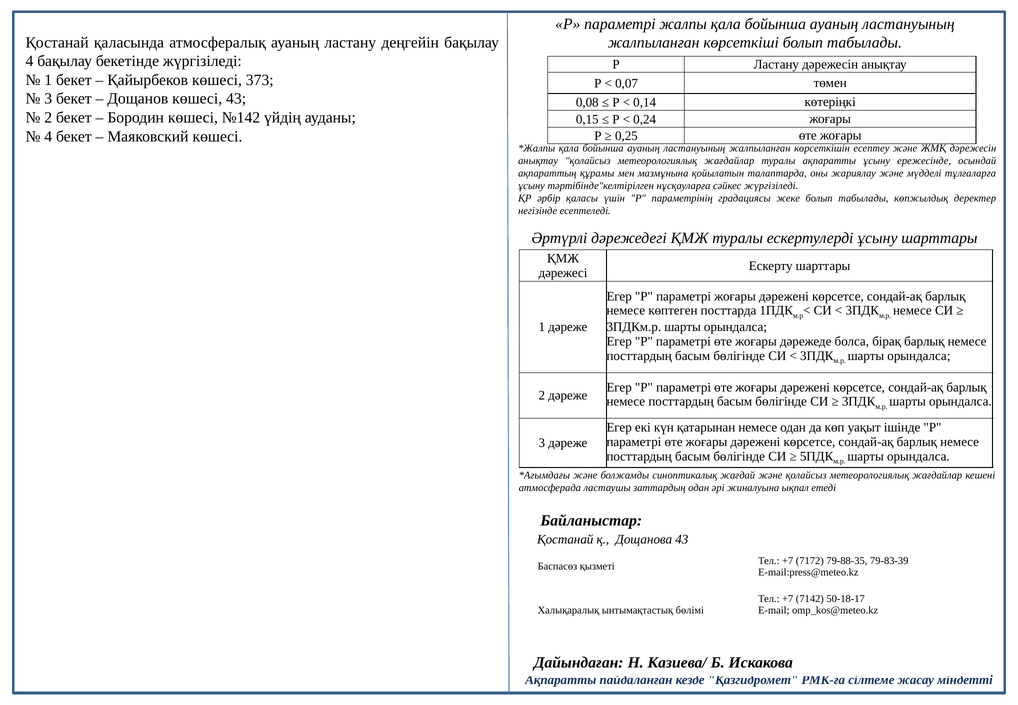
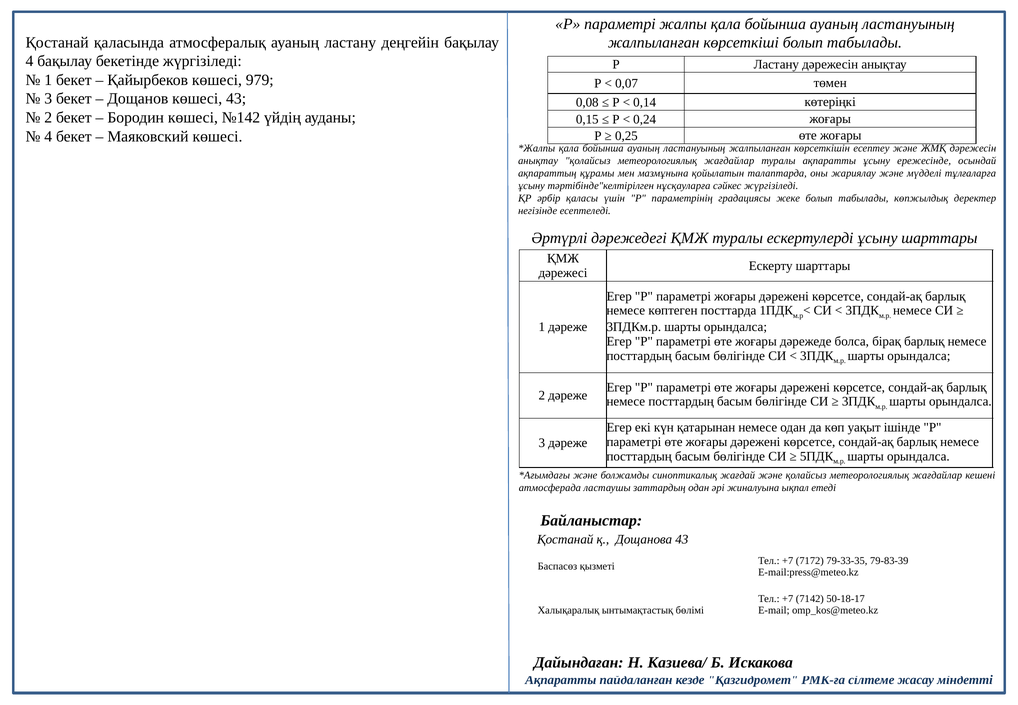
373: 373 -> 979 (260, 80)
79-88-35: 79-88-35 -> 79-33-35 (847, 560)
